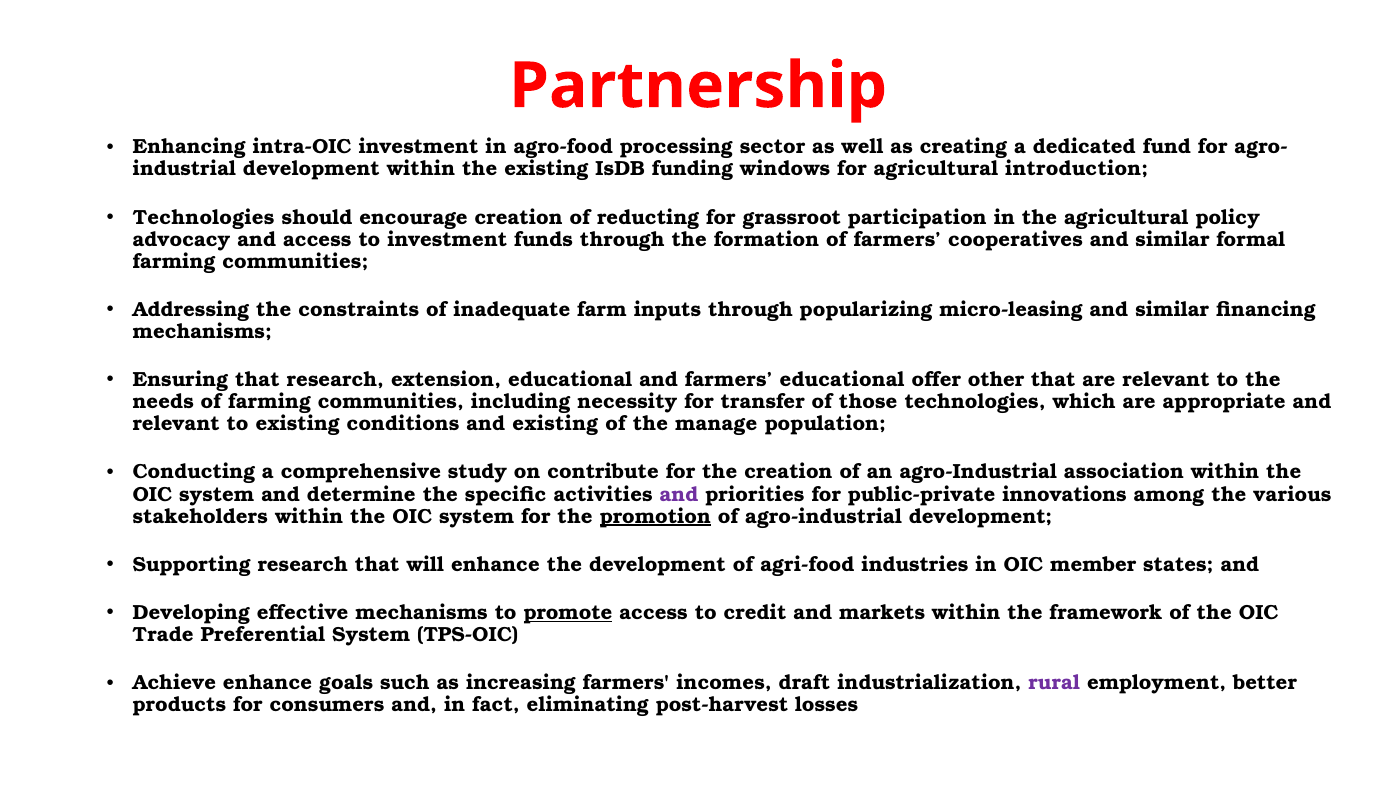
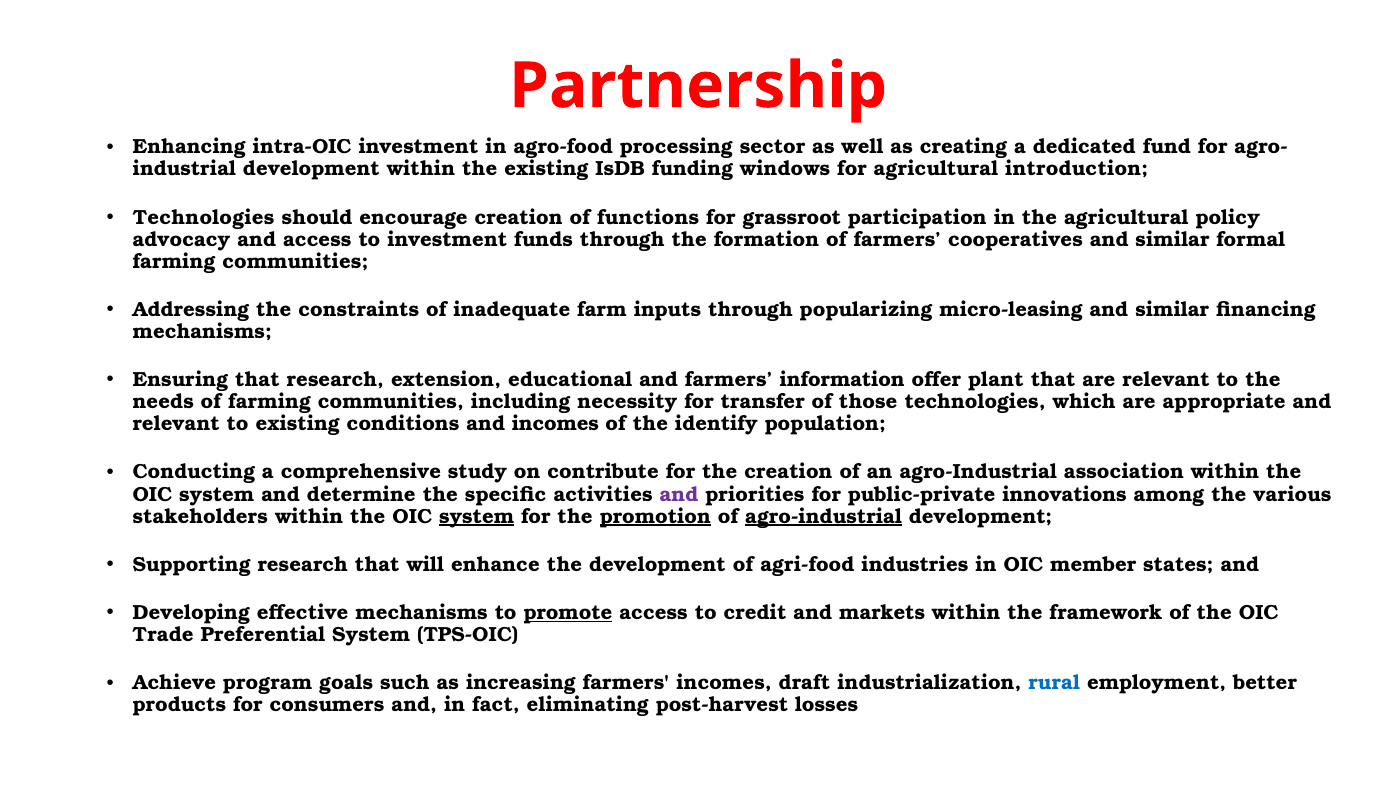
reducting: reducting -> functions (648, 217)
farmers educational: educational -> information (842, 380)
other: other -> plant (996, 380)
and existing: existing -> incomes (555, 424)
manage: manage -> identify (716, 424)
system underline: none -> present (477, 516)
agro-industrial underline: none -> present (824, 516)
Achieve enhance: enhance -> program (268, 683)
rural colour: purple -> blue (1054, 683)
